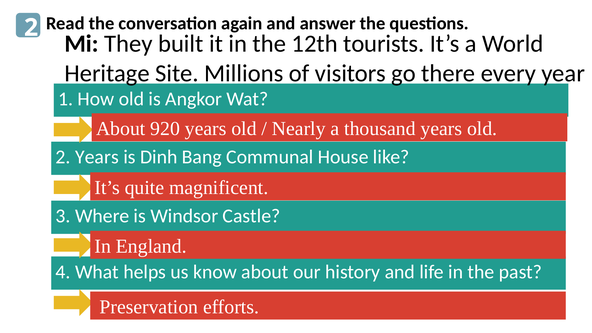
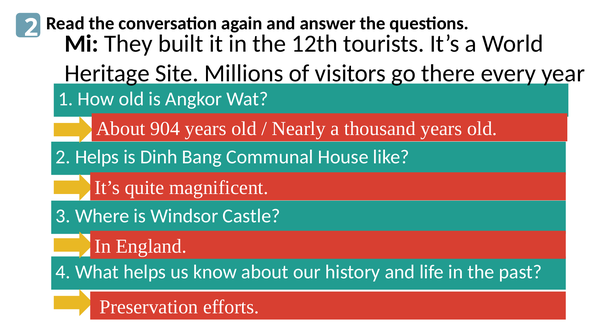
920: 920 -> 904 (165, 129)
2 Years: Years -> Helps (97, 157)
